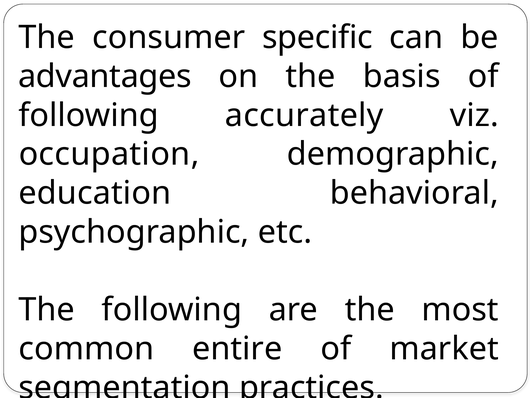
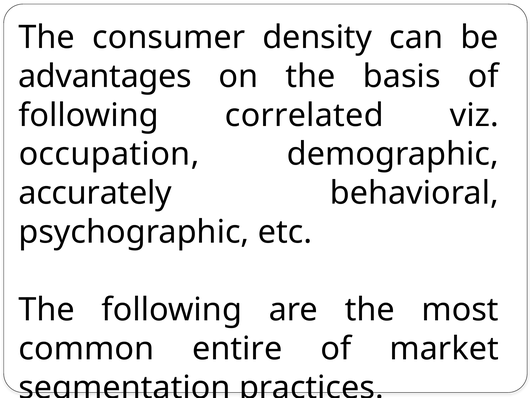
specific: specific -> density (317, 38)
accurately: accurately -> correlated (304, 115)
education: education -> accurately (95, 193)
